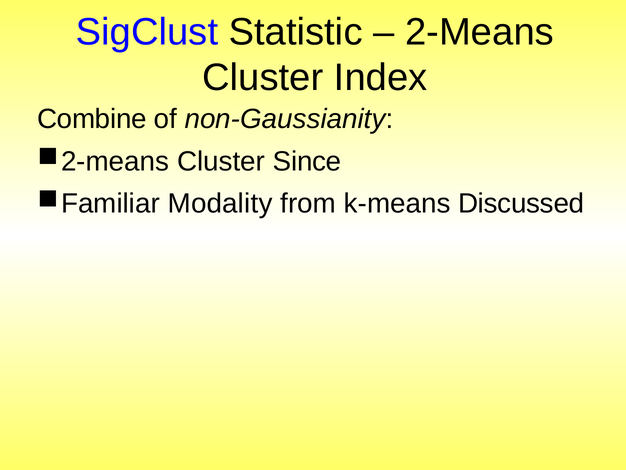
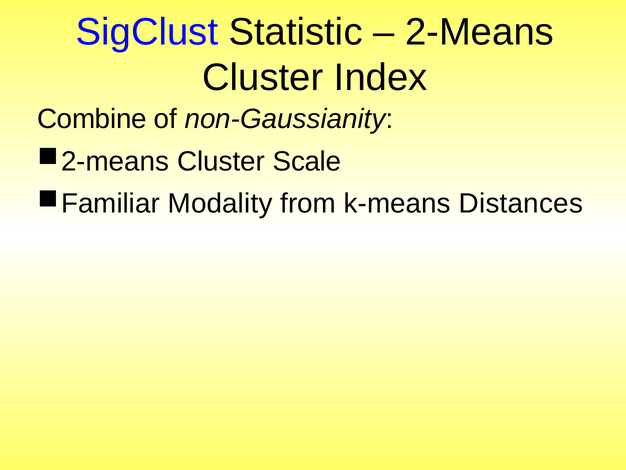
Since: Since -> Scale (307, 161)
Discussed: Discussed -> Distances (521, 204)
